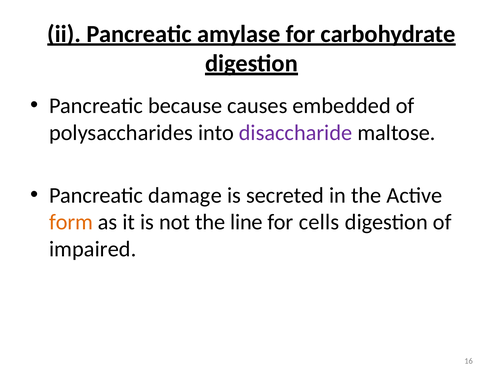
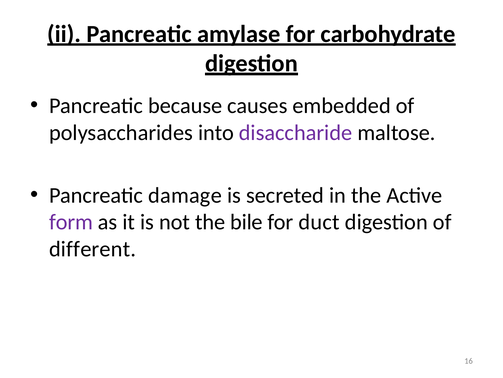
form colour: orange -> purple (71, 222)
line: line -> bile (247, 222)
cells: cells -> duct (319, 222)
impaired: impaired -> different (93, 249)
